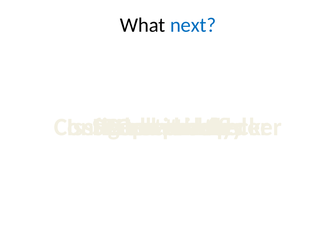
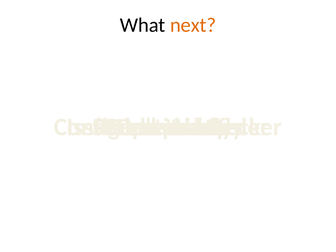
next colour: blue -> orange (193, 25)
